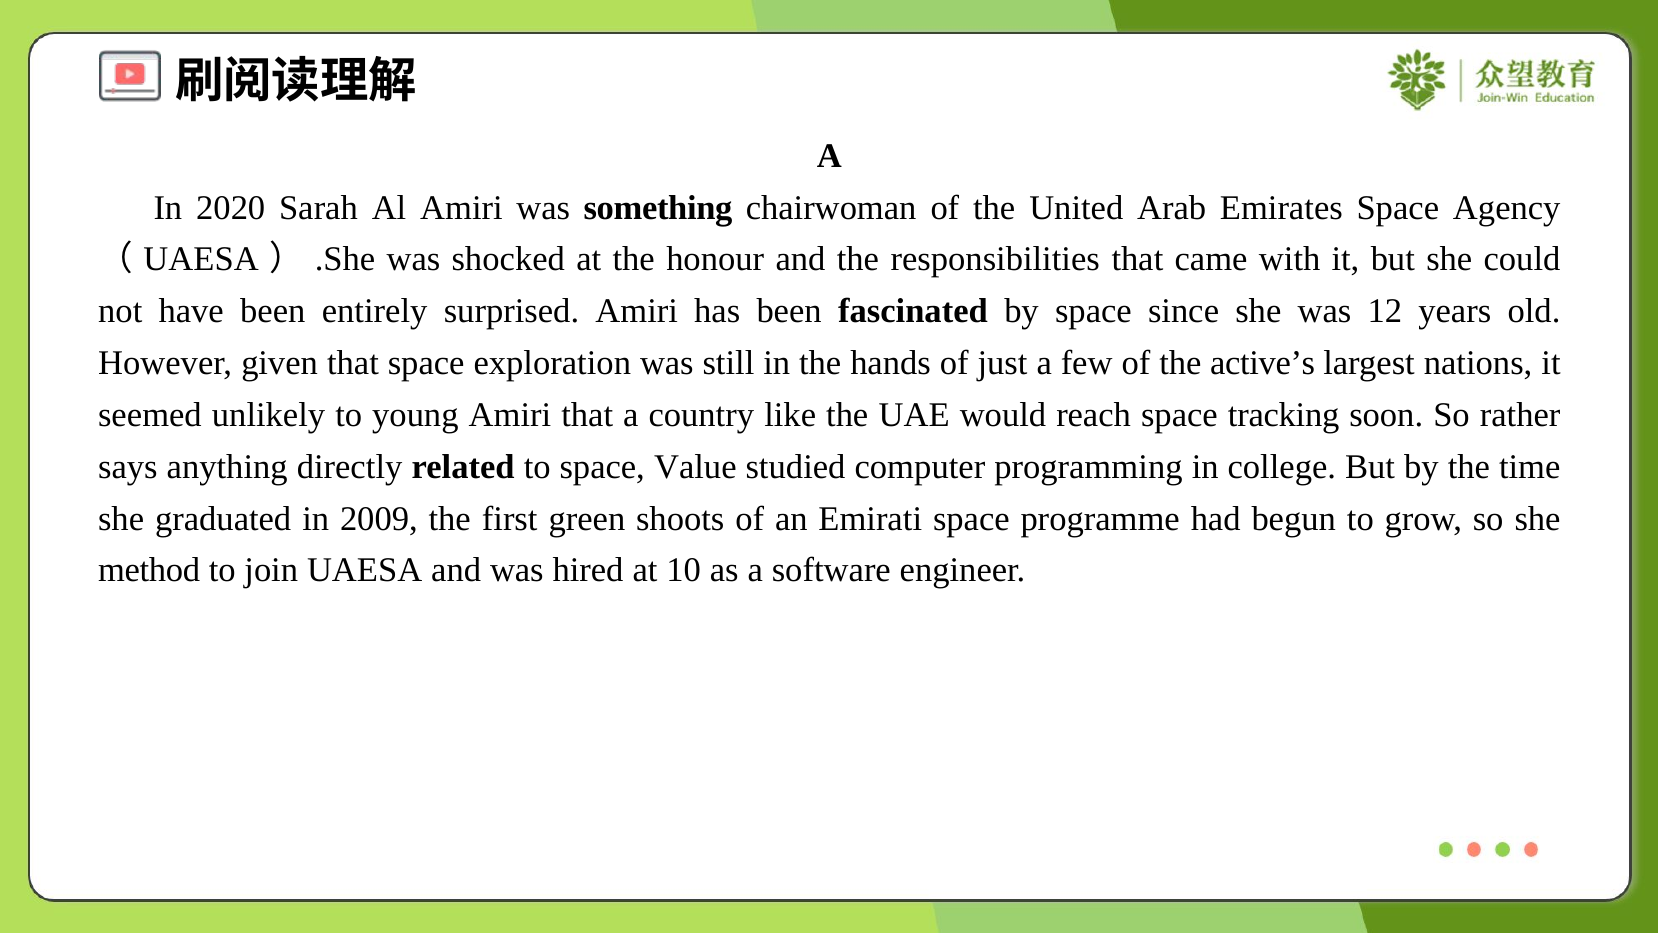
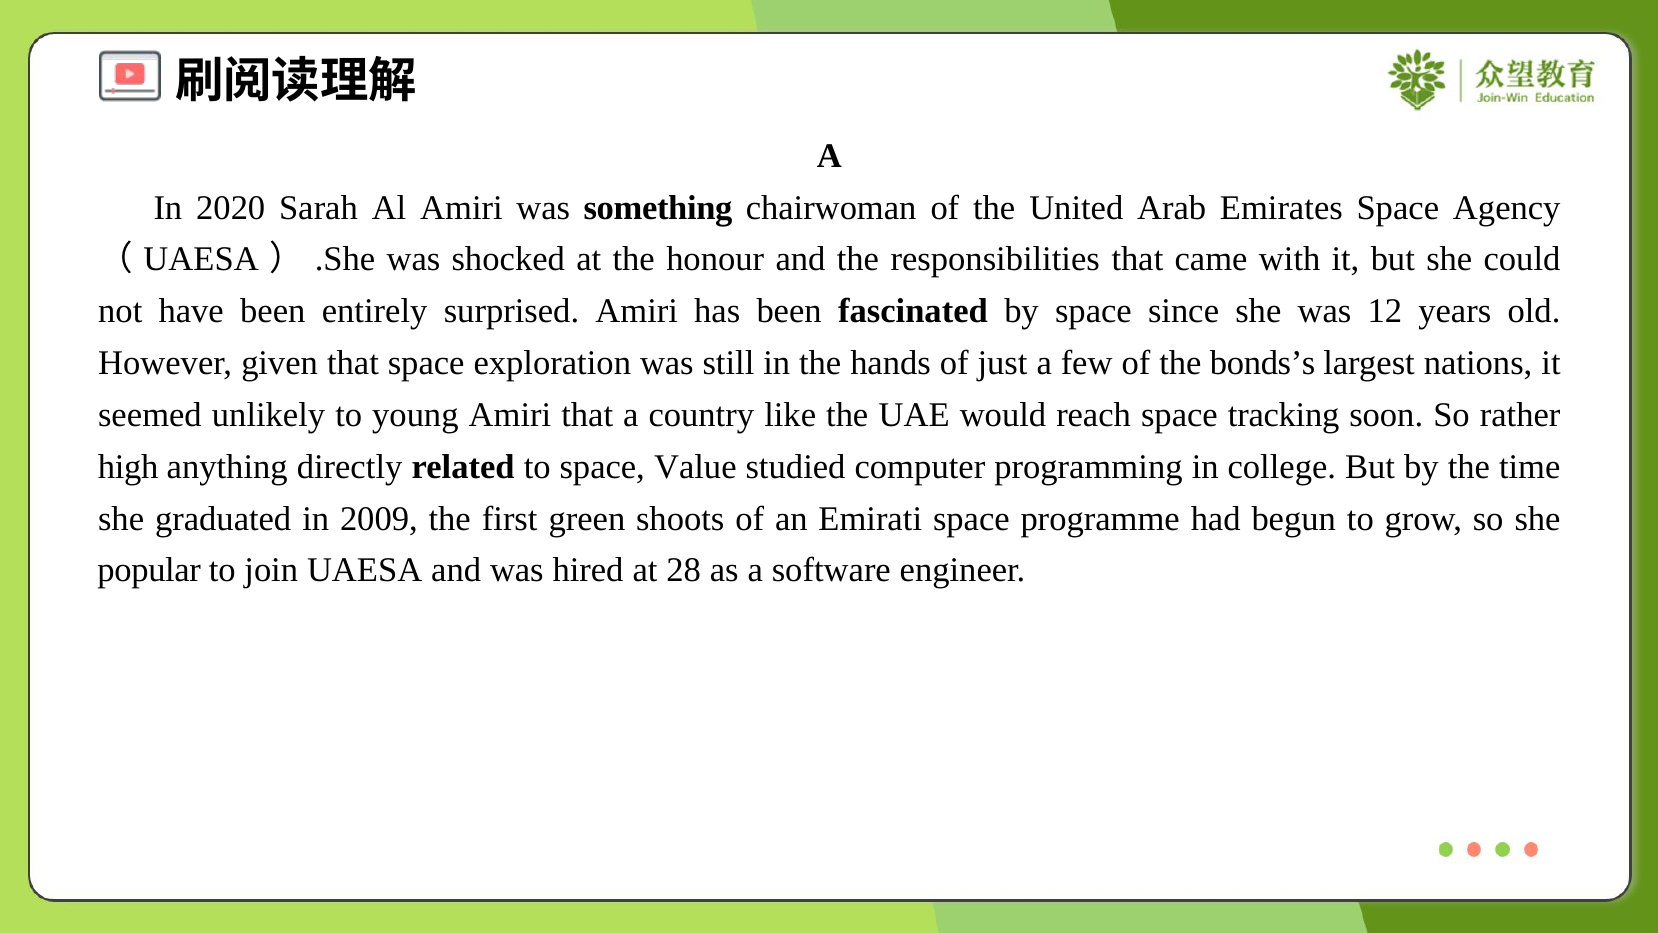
active’s: active’s -> bonds’s (1263, 363)
says: says -> high (128, 467)
method: method -> popular (149, 570)
10: 10 -> 28 (684, 570)
